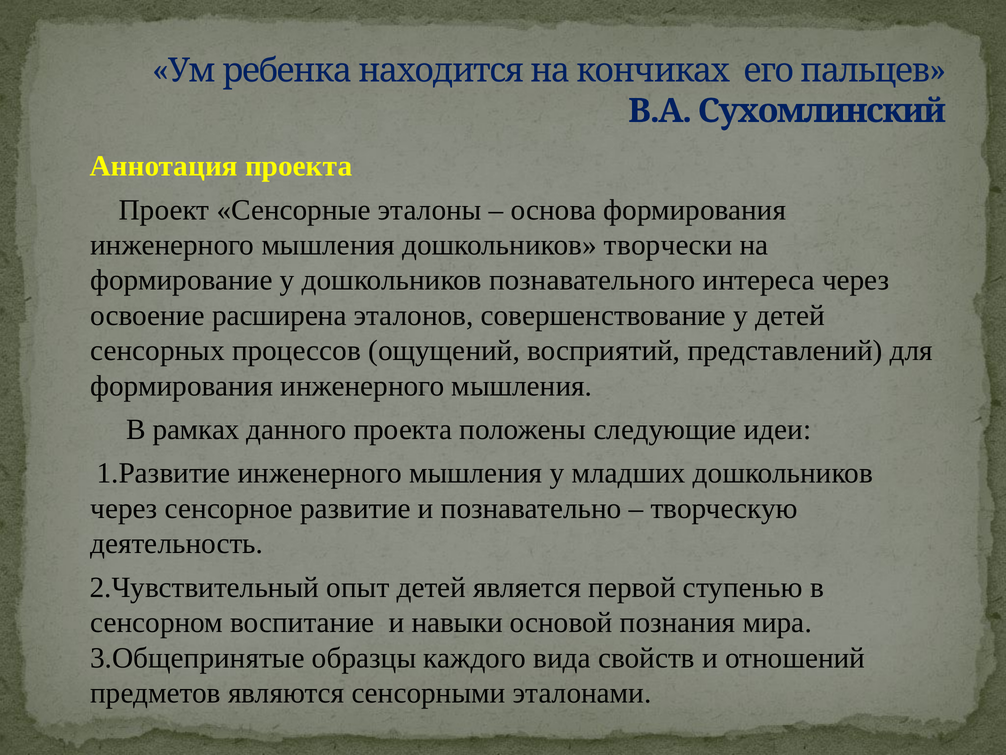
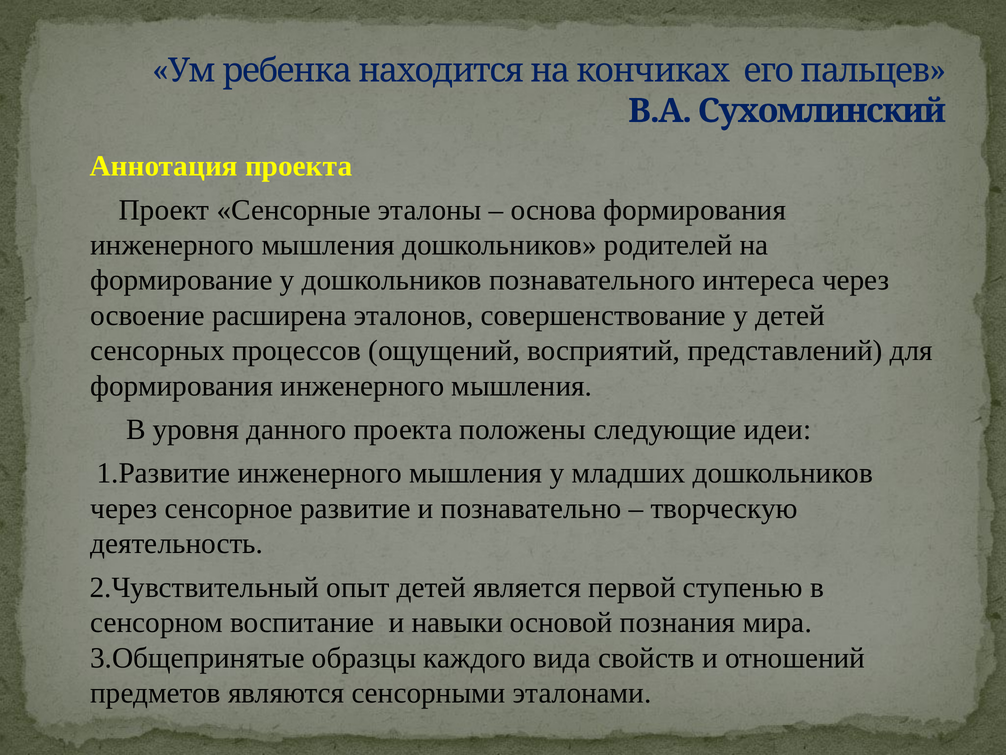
творчески: творчески -> родителей (668, 245)
рамках: рамках -> уровня (196, 429)
